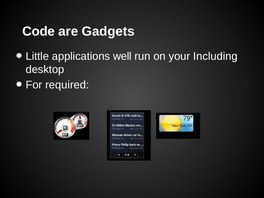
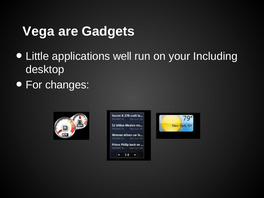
Code: Code -> Vega (38, 31)
required: required -> changes (67, 85)
